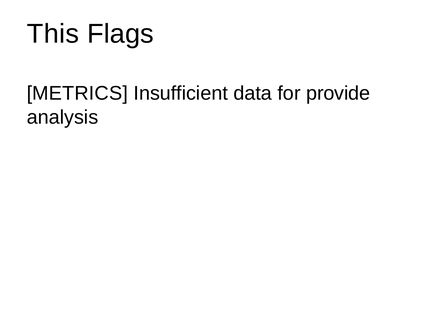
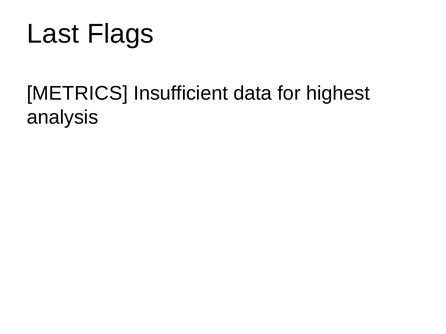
This: This -> Last (53, 34)
provide: provide -> highest (338, 94)
